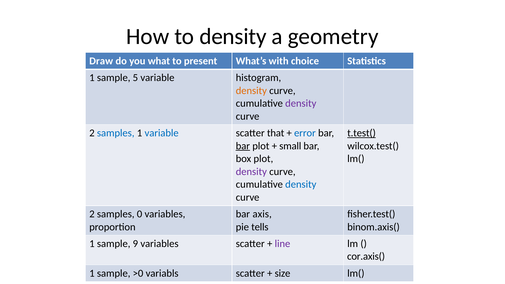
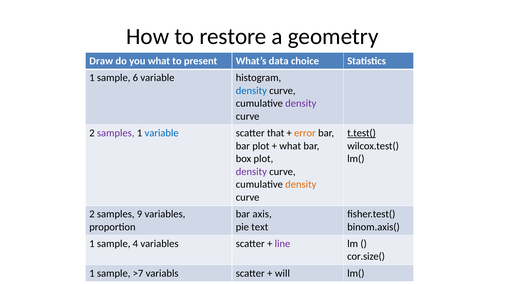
to density: density -> restore (233, 37)
with: with -> data (279, 61)
5: 5 -> 6 (135, 78)
density colour: orange -> blue (251, 91)
samples colour: blue -> purple (116, 133)
error colour: blue -> orange (305, 133)
bar underline: present -> none (243, 146)
small: small -> what (290, 146)
density colour: blue -> orange (301, 185)
0: 0 -> 9 (140, 214)
tells: tells -> text (260, 227)
9: 9 -> 4 (135, 244)
cor.axis(: cor.axis( -> cor.size( (366, 257)
>0: >0 -> >7 (138, 273)
size: size -> will (282, 273)
